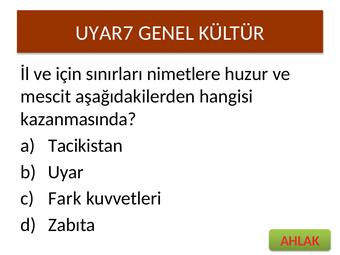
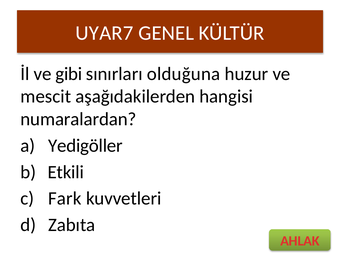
için: için -> gibi (69, 74)
nimetlere: nimetlere -> olduğuna (184, 74)
kazanmasında: kazanmasında -> numaralardan (78, 119)
Tacikistan: Tacikistan -> Yedigöller (85, 146)
Uyar: Uyar -> Etkili (66, 172)
